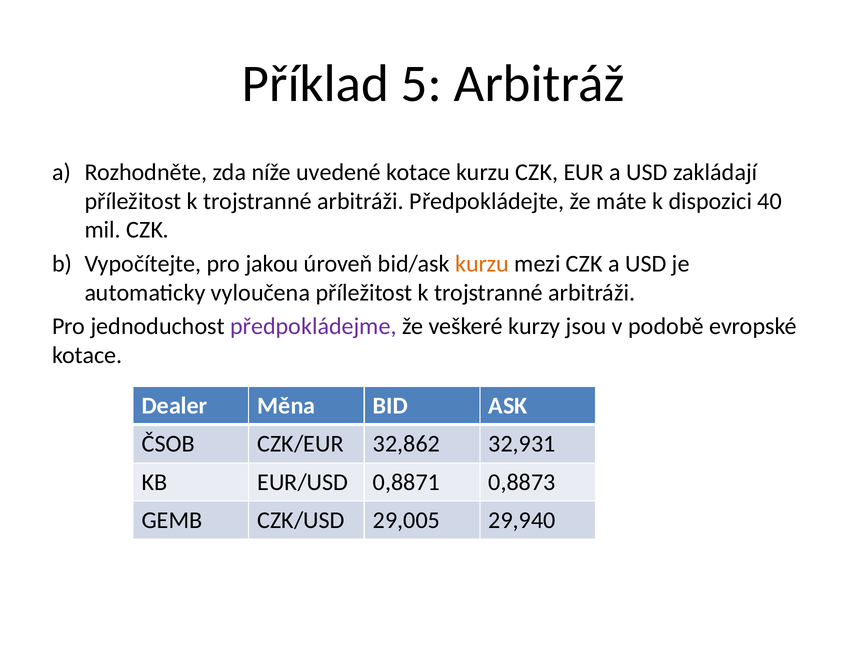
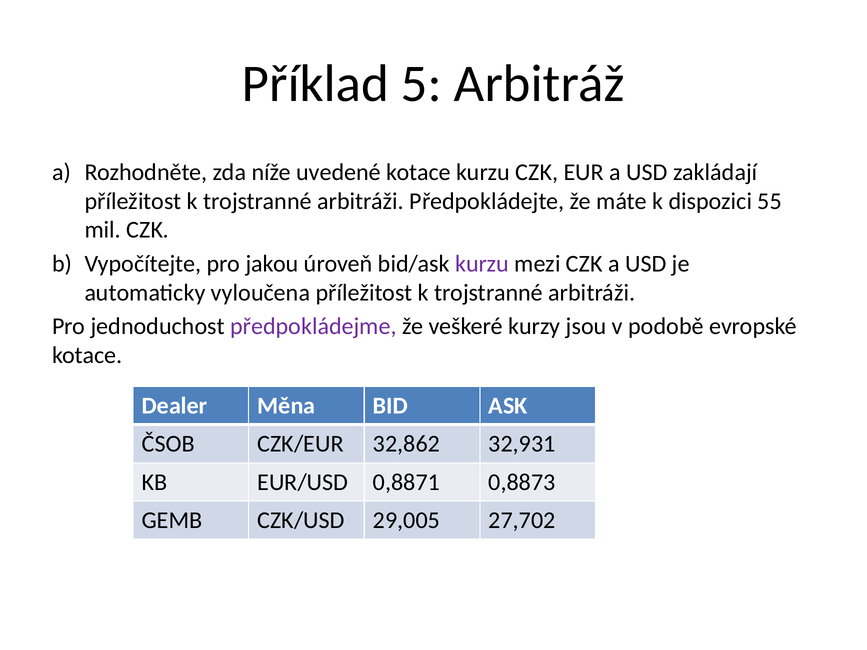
40: 40 -> 55 (770, 201)
kurzu colour: orange -> purple (482, 264)
29,940: 29,940 -> 27,702 (522, 521)
